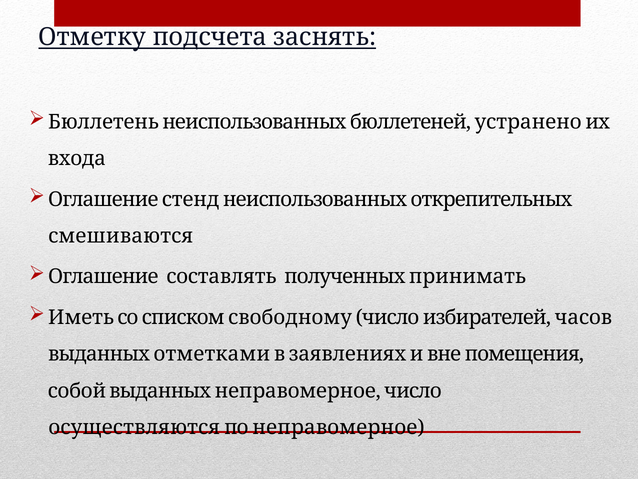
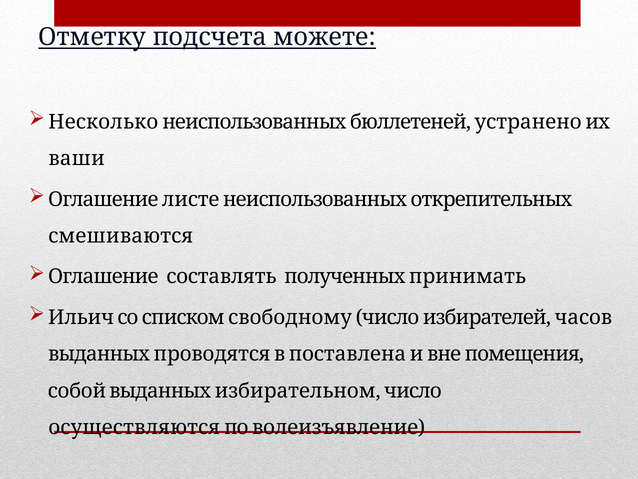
заснять: заснять -> можете (325, 37)
Бюллетень: Бюллетень -> Несколько (103, 122)
входа: входа -> ваши (77, 158)
стенд: стенд -> листе (191, 199)
Иметь: Иметь -> Ильич (81, 317)
отметками: отметками -> проводятся (212, 354)
заявлениях: заявлениях -> поставлена (347, 354)
выданных неправомерное: неправомерное -> избирательном (298, 390)
по неправомерное: неправомерное -> волеизъявление (339, 427)
